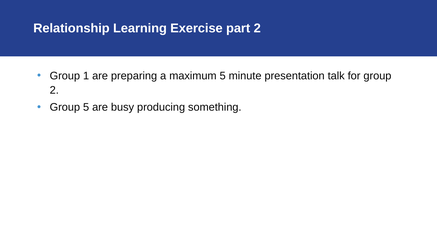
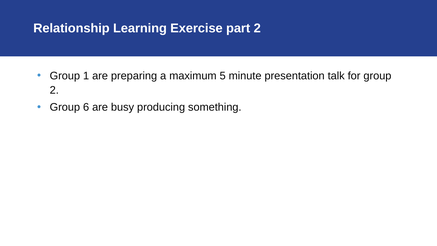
Group 5: 5 -> 6 (86, 107)
